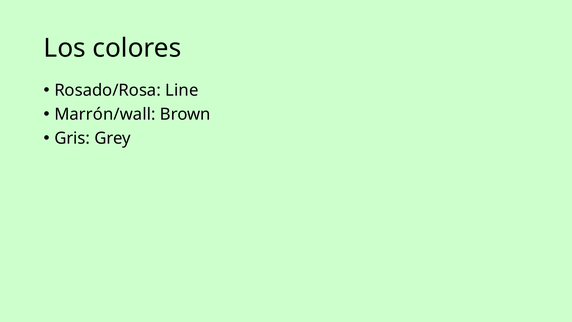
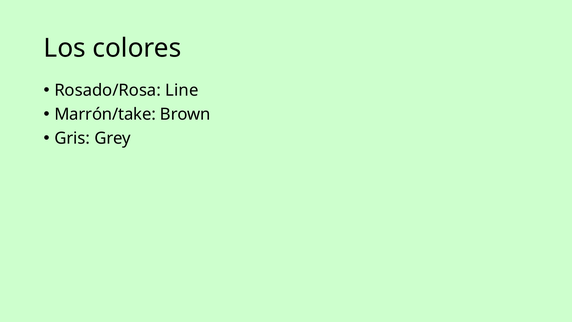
Marrón/wall: Marrón/wall -> Marrón/take (105, 114)
